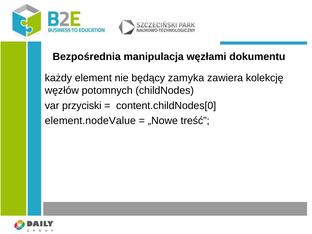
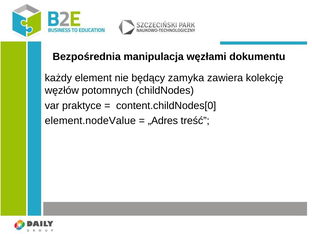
przyciski: przyciski -> praktyce (82, 106)
„Nowe: „Nowe -> „Adres (163, 121)
